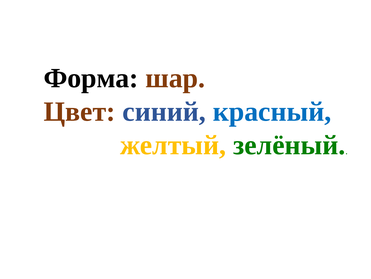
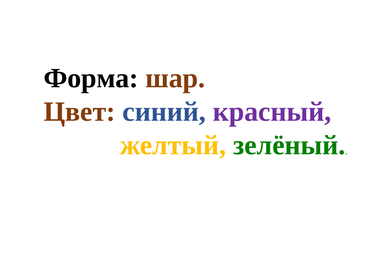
красный colour: blue -> purple (272, 111)
